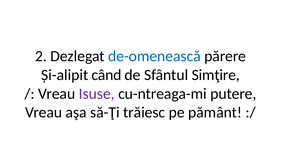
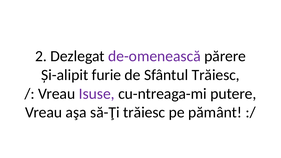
de-omenească colour: blue -> purple (154, 56)
când: când -> furie (106, 75)
Sfântul Simţire: Simţire -> Trăiesc (216, 75)
